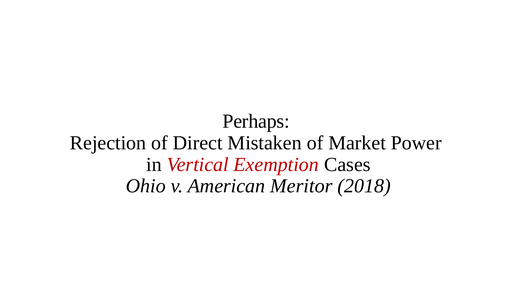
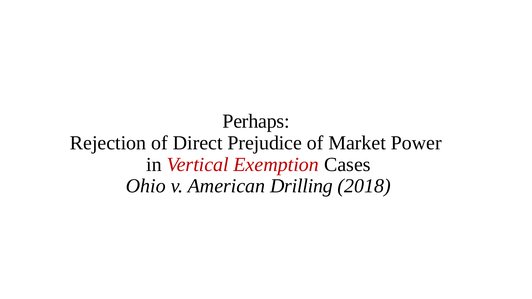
Mistaken: Mistaken -> Prejudice (265, 143)
Meritor: Meritor -> Drilling (302, 186)
